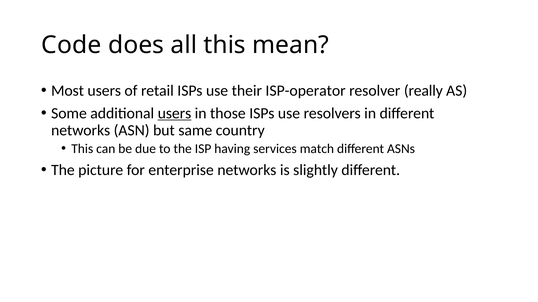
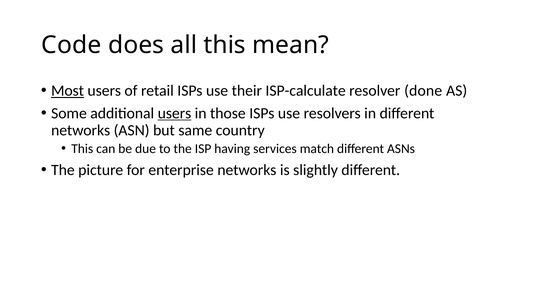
Most underline: none -> present (68, 91)
ISP-operator: ISP-operator -> ISP-calculate (306, 91)
really: really -> done (423, 91)
